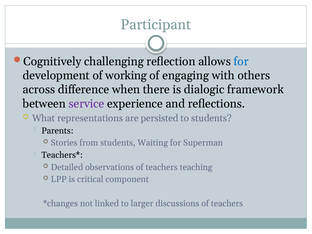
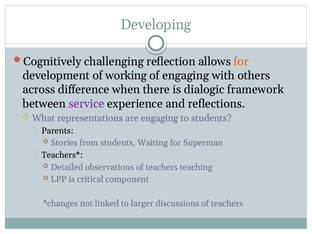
Participant: Participant -> Developing (156, 25)
for colour: blue -> orange (241, 61)
are persisted: persisted -> engaging (160, 118)
